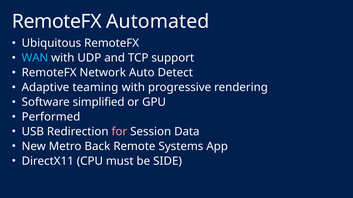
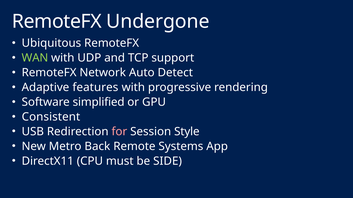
Automated: Automated -> Undergone (158, 21)
WAN colour: light blue -> light green (35, 58)
teaming: teaming -> features (95, 88)
Performed: Performed -> Consistent (51, 117)
Data: Data -> Style (187, 132)
